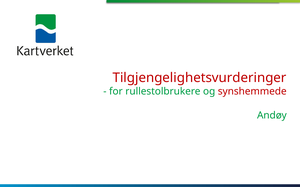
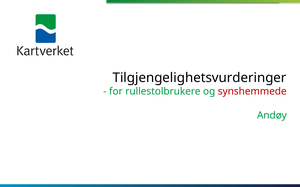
Tilgjengelighetsvurderinger colour: red -> black (200, 78)
